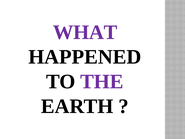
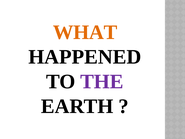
WHAT colour: purple -> orange (85, 32)
